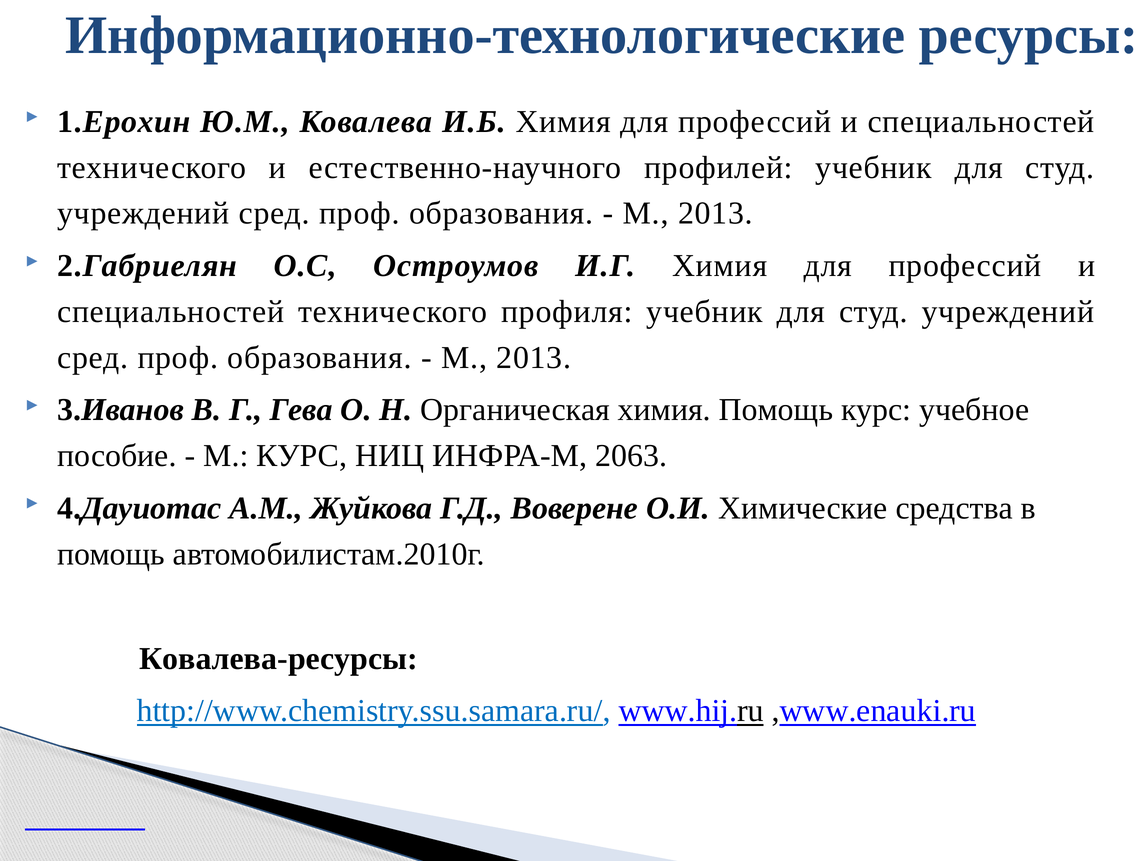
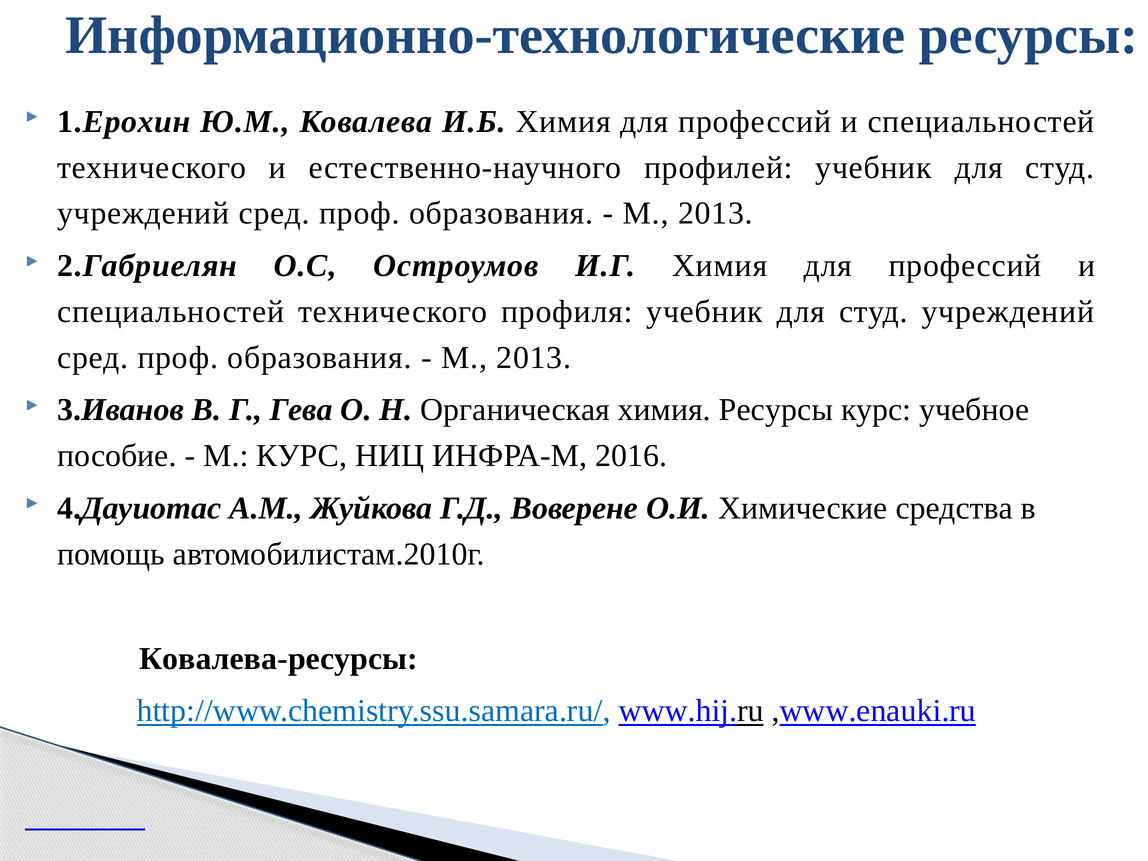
химия Помощь: Помощь -> Ресурсы (776, 410)
2063: 2063 -> 2016 (631, 456)
